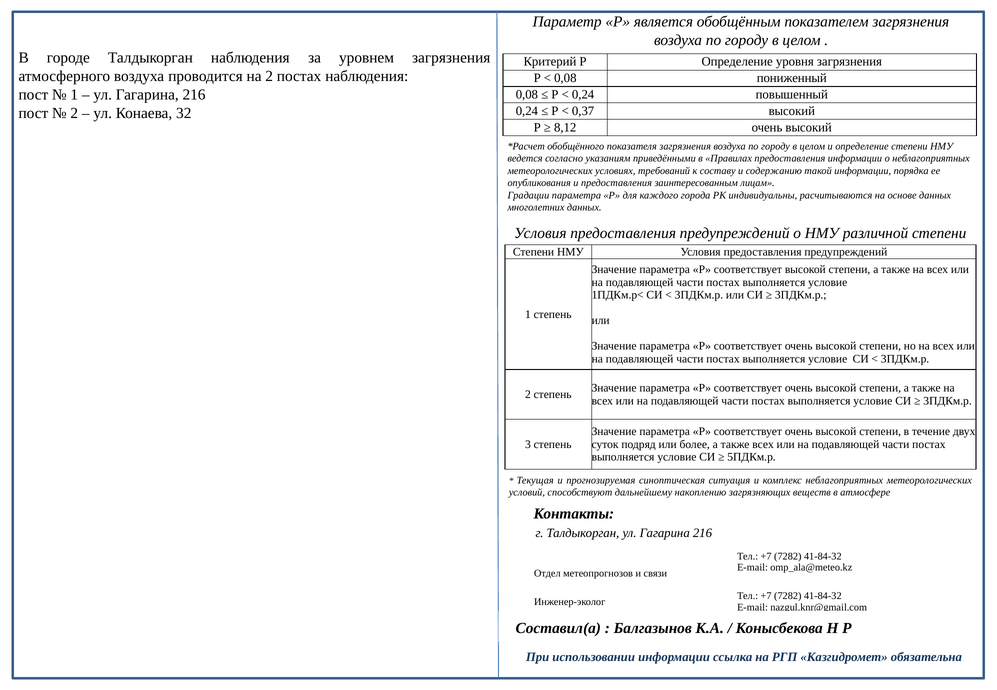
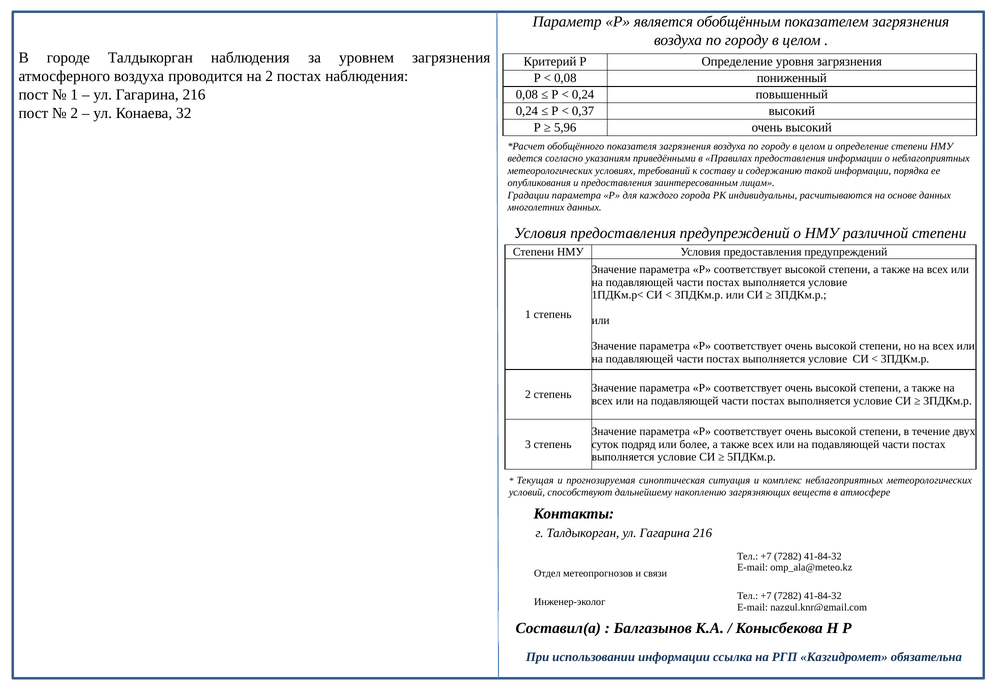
8,12: 8,12 -> 5,96 (565, 128)
